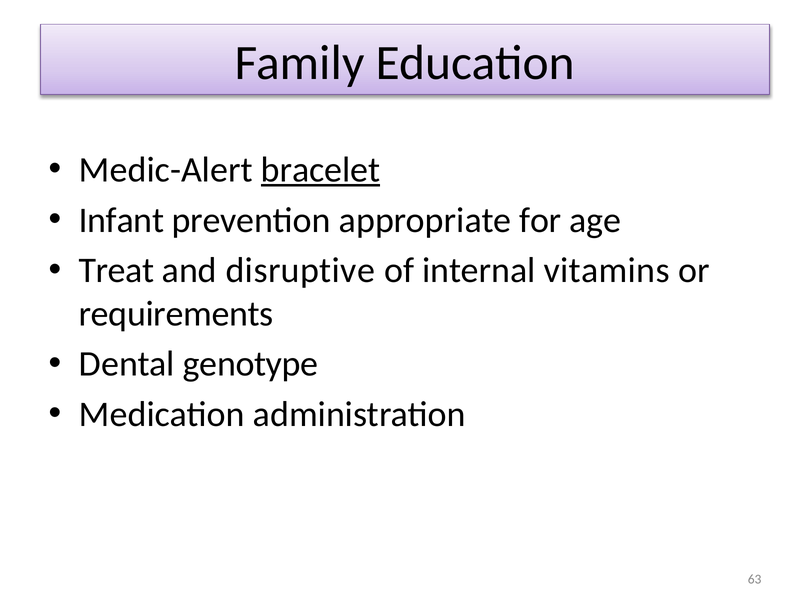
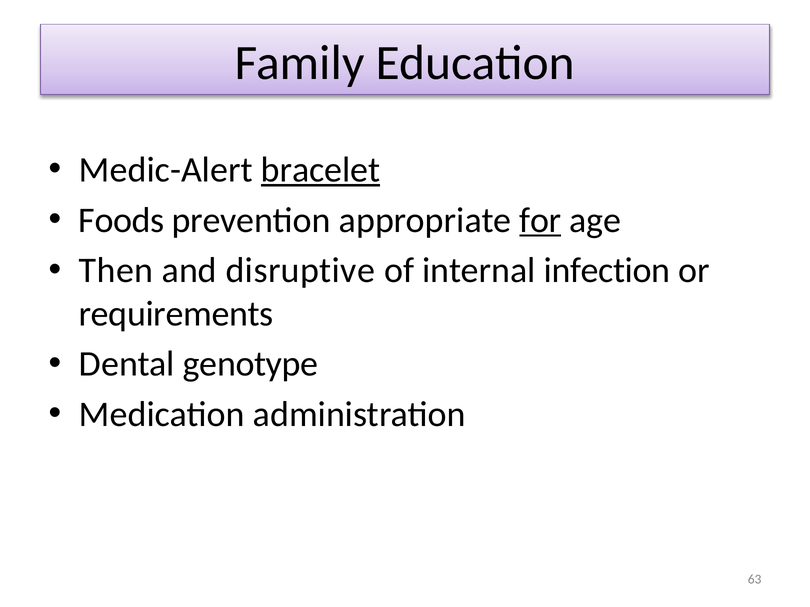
Infant: Infant -> Foods (121, 220)
for underline: none -> present (540, 220)
Treat: Treat -> Then (116, 271)
vitamins: vitamins -> infection (607, 271)
